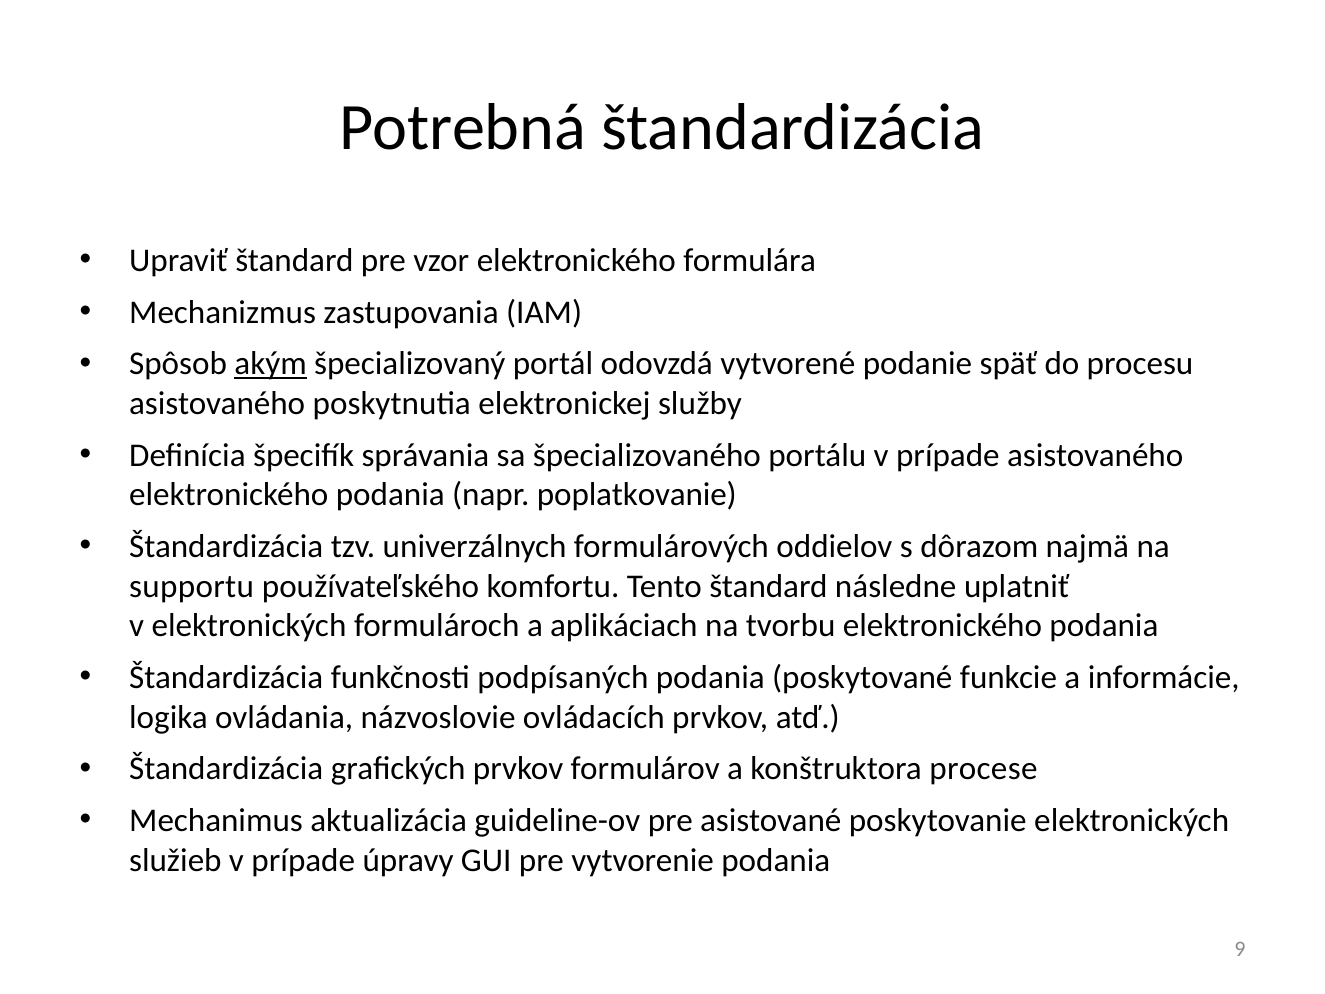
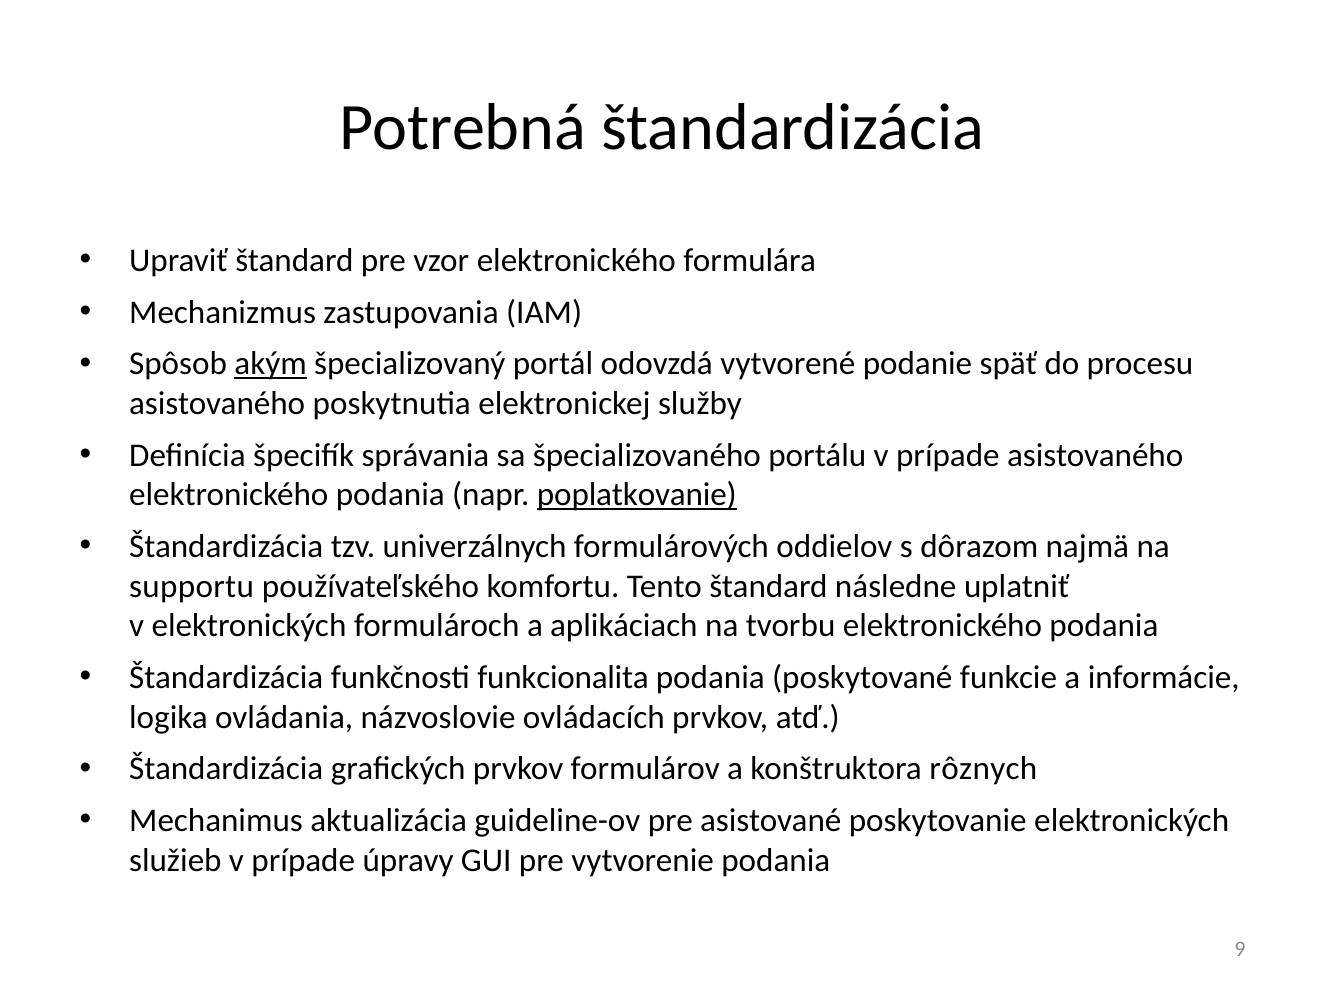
poplatkovanie underline: none -> present (637, 495)
podpísaných: podpísaných -> funkcionalita (563, 677)
procese: procese -> rôznych (983, 769)
